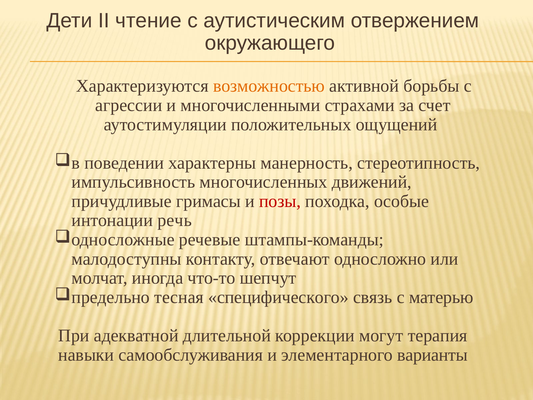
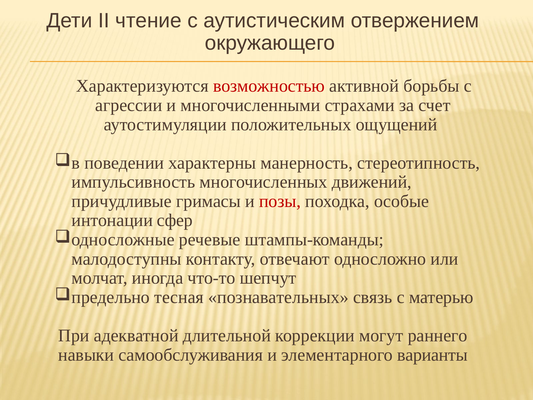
возможностью colour: orange -> red (269, 86)
речь: речь -> сфер (175, 220)
специфического: специфического -> познавательных (278, 297)
терапия: терапия -> раннего (438, 335)
